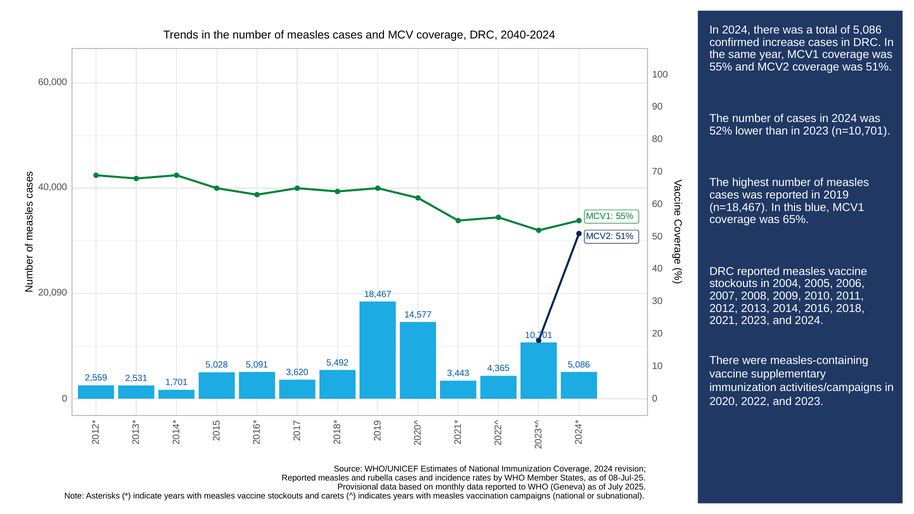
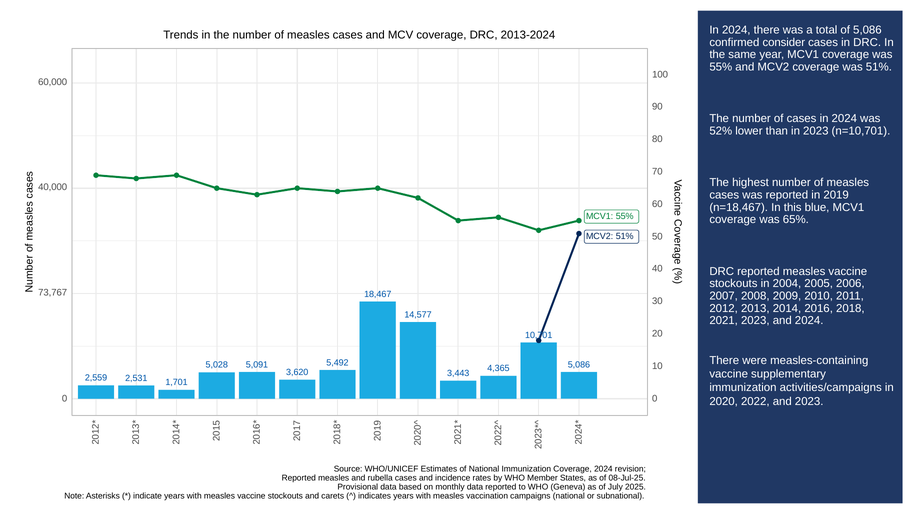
2040-2024: 2040-2024 -> 2013-2024 (528, 35)
increase: increase -> consider (784, 42)
20,090: 20,090 -> 73,767 (53, 293)
